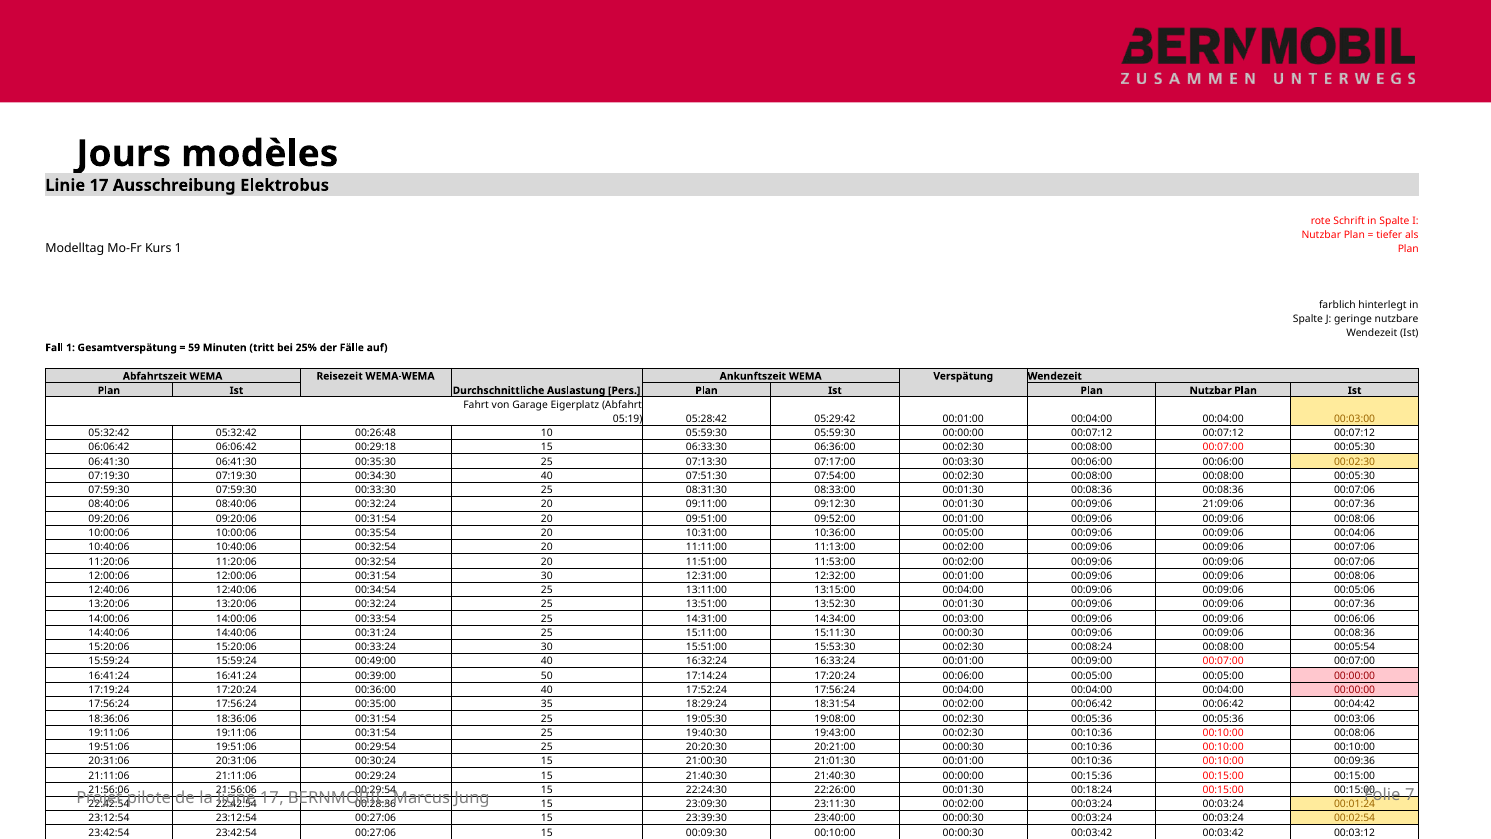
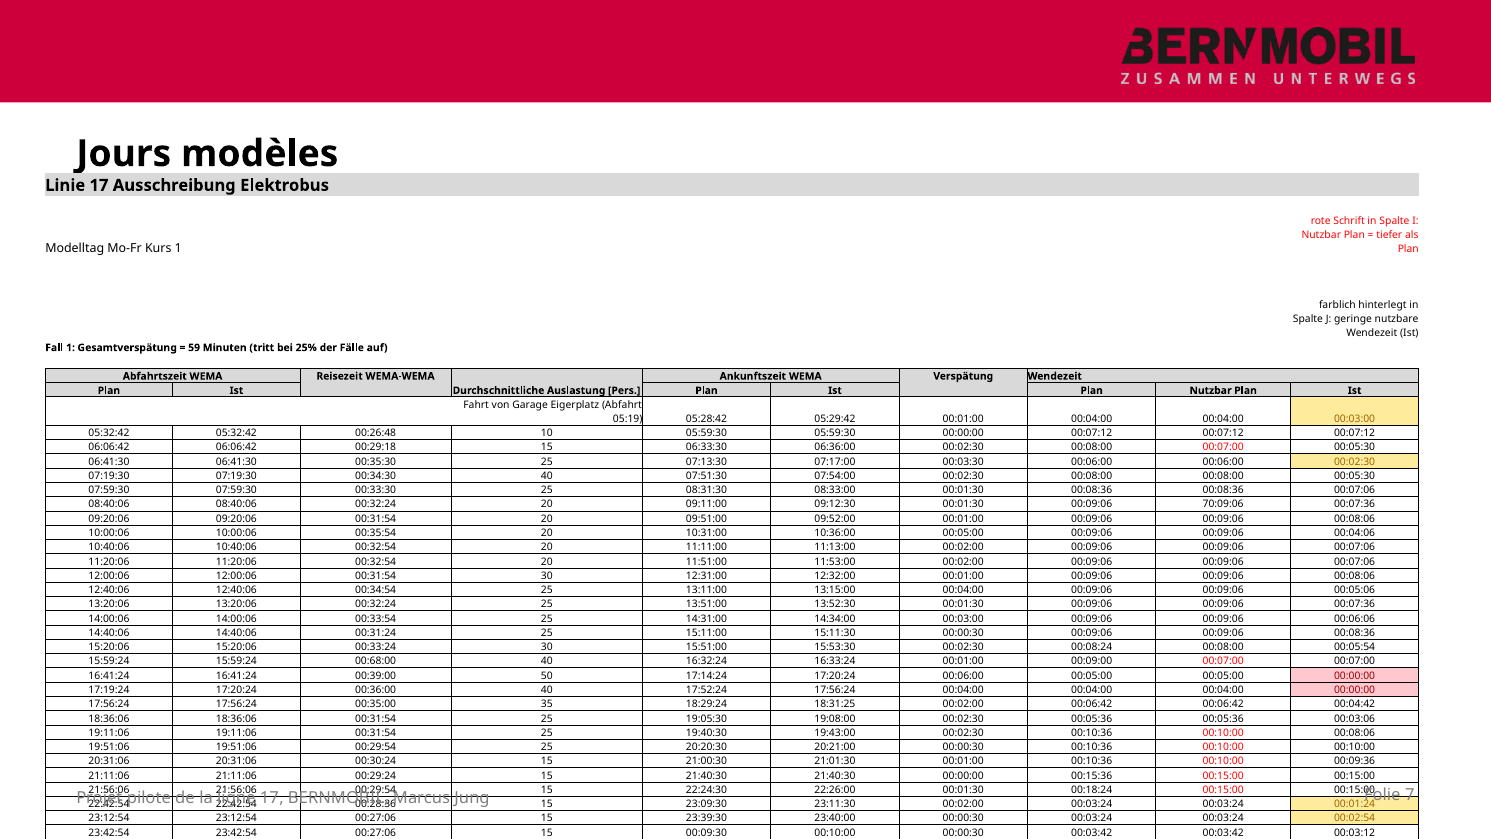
21:09:06: 21:09:06 -> 70:09:06 (1223, 504)
00:49:00: 00:49:00 -> 00:68:00 (376, 661)
18:31:54: 18:31:54 -> 18:31:25 (835, 704)
